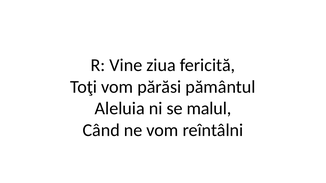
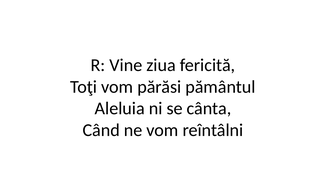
malul: malul -> cânta (209, 109)
